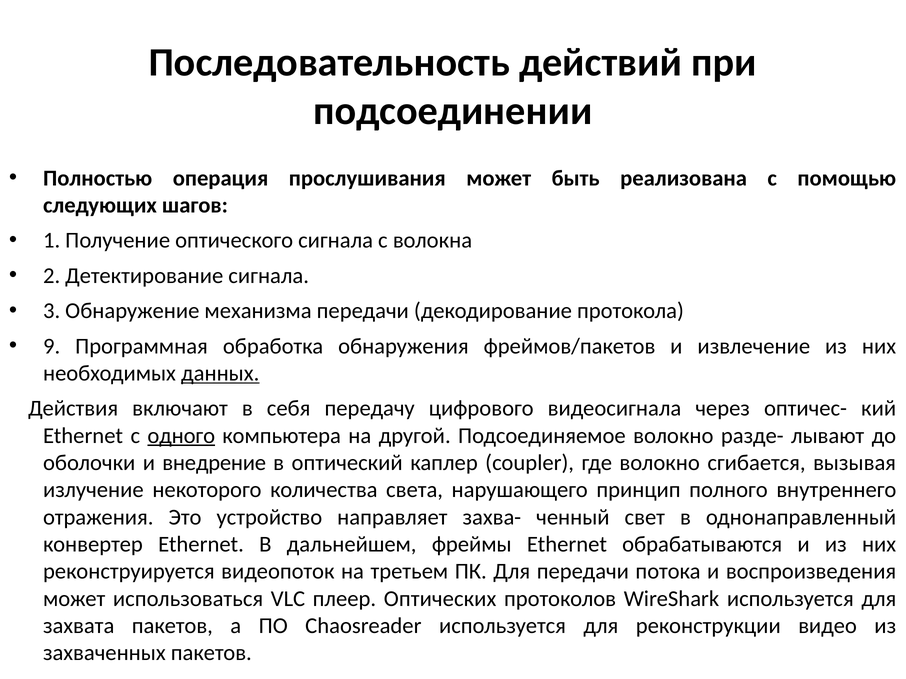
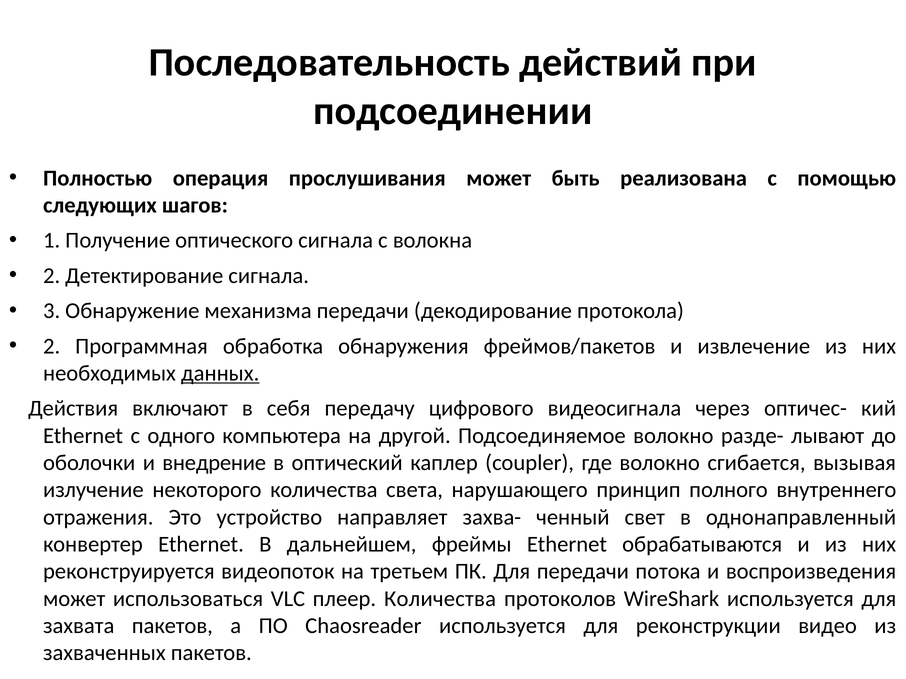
9: 9 -> 2 (52, 346)
одного underline: present -> none (181, 436)
плеер Оптических: Оптических -> Количества (440, 599)
